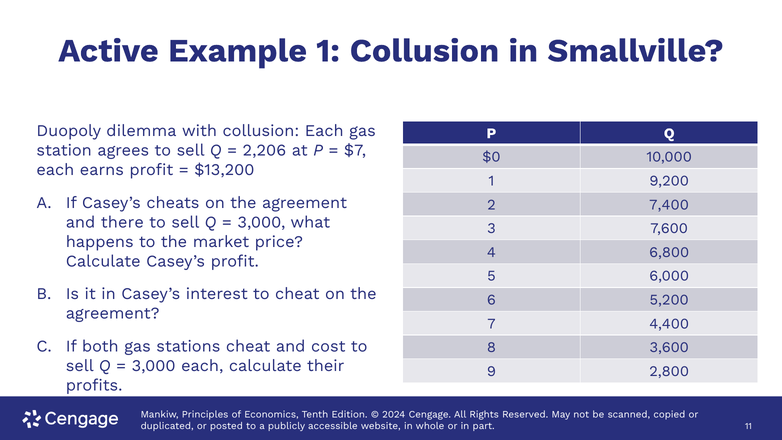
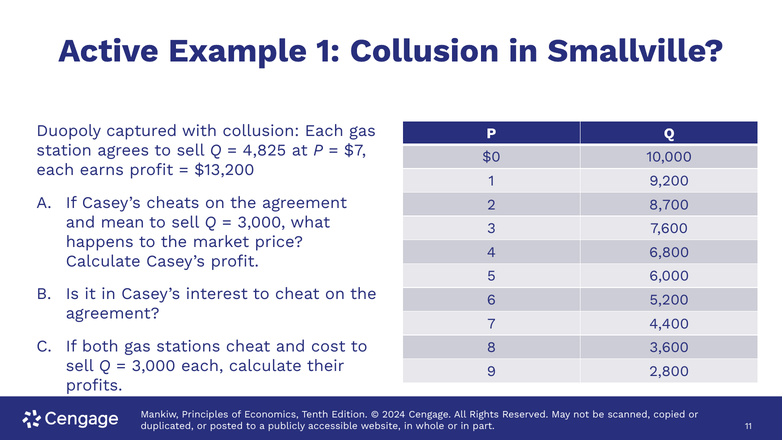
dilemma: dilemma -> captured (142, 131)
2,206: 2,206 -> 4,825 (264, 151)
7,400: 7,400 -> 8,700 (669, 205)
there: there -> mean (123, 222)
